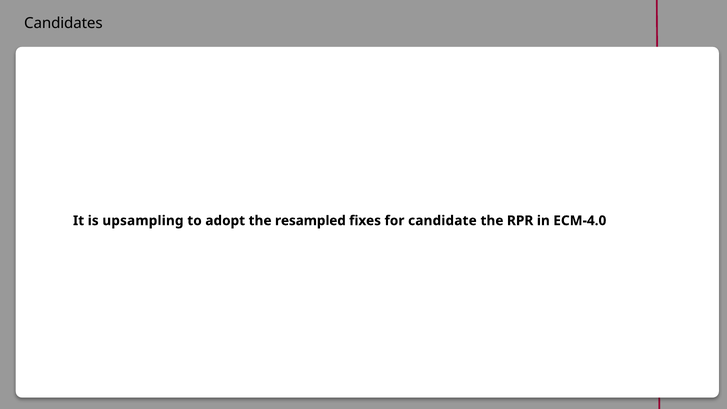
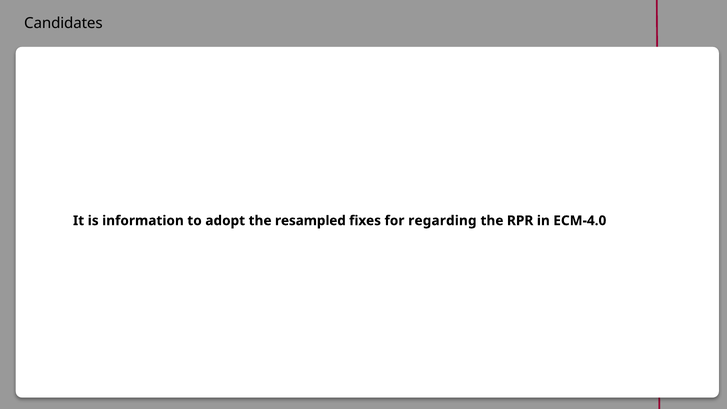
upsampling: upsampling -> information (143, 221)
candidate: candidate -> regarding (442, 221)
